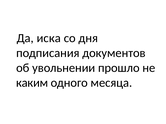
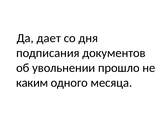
иска: иска -> дает (49, 38)
